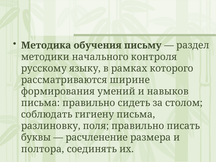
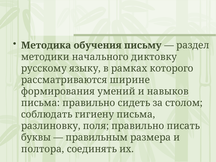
контроля: контроля -> диктовку (154, 57)
расчленение: расчленение -> правильным (97, 137)
